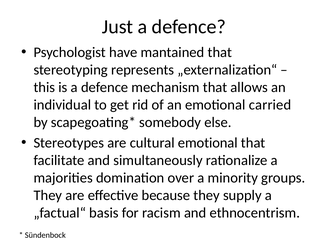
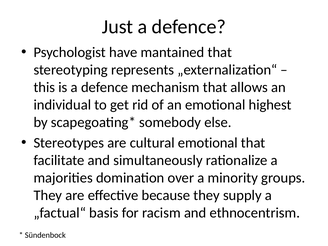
carried: carried -> highest (270, 105)
